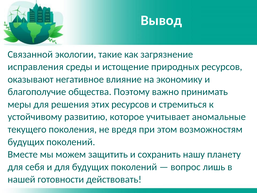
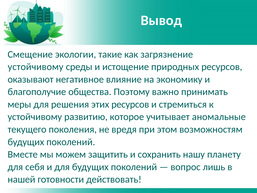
Связанной: Связанной -> Смещение (30, 54)
исправления: исправления -> устойчивому (36, 67)
